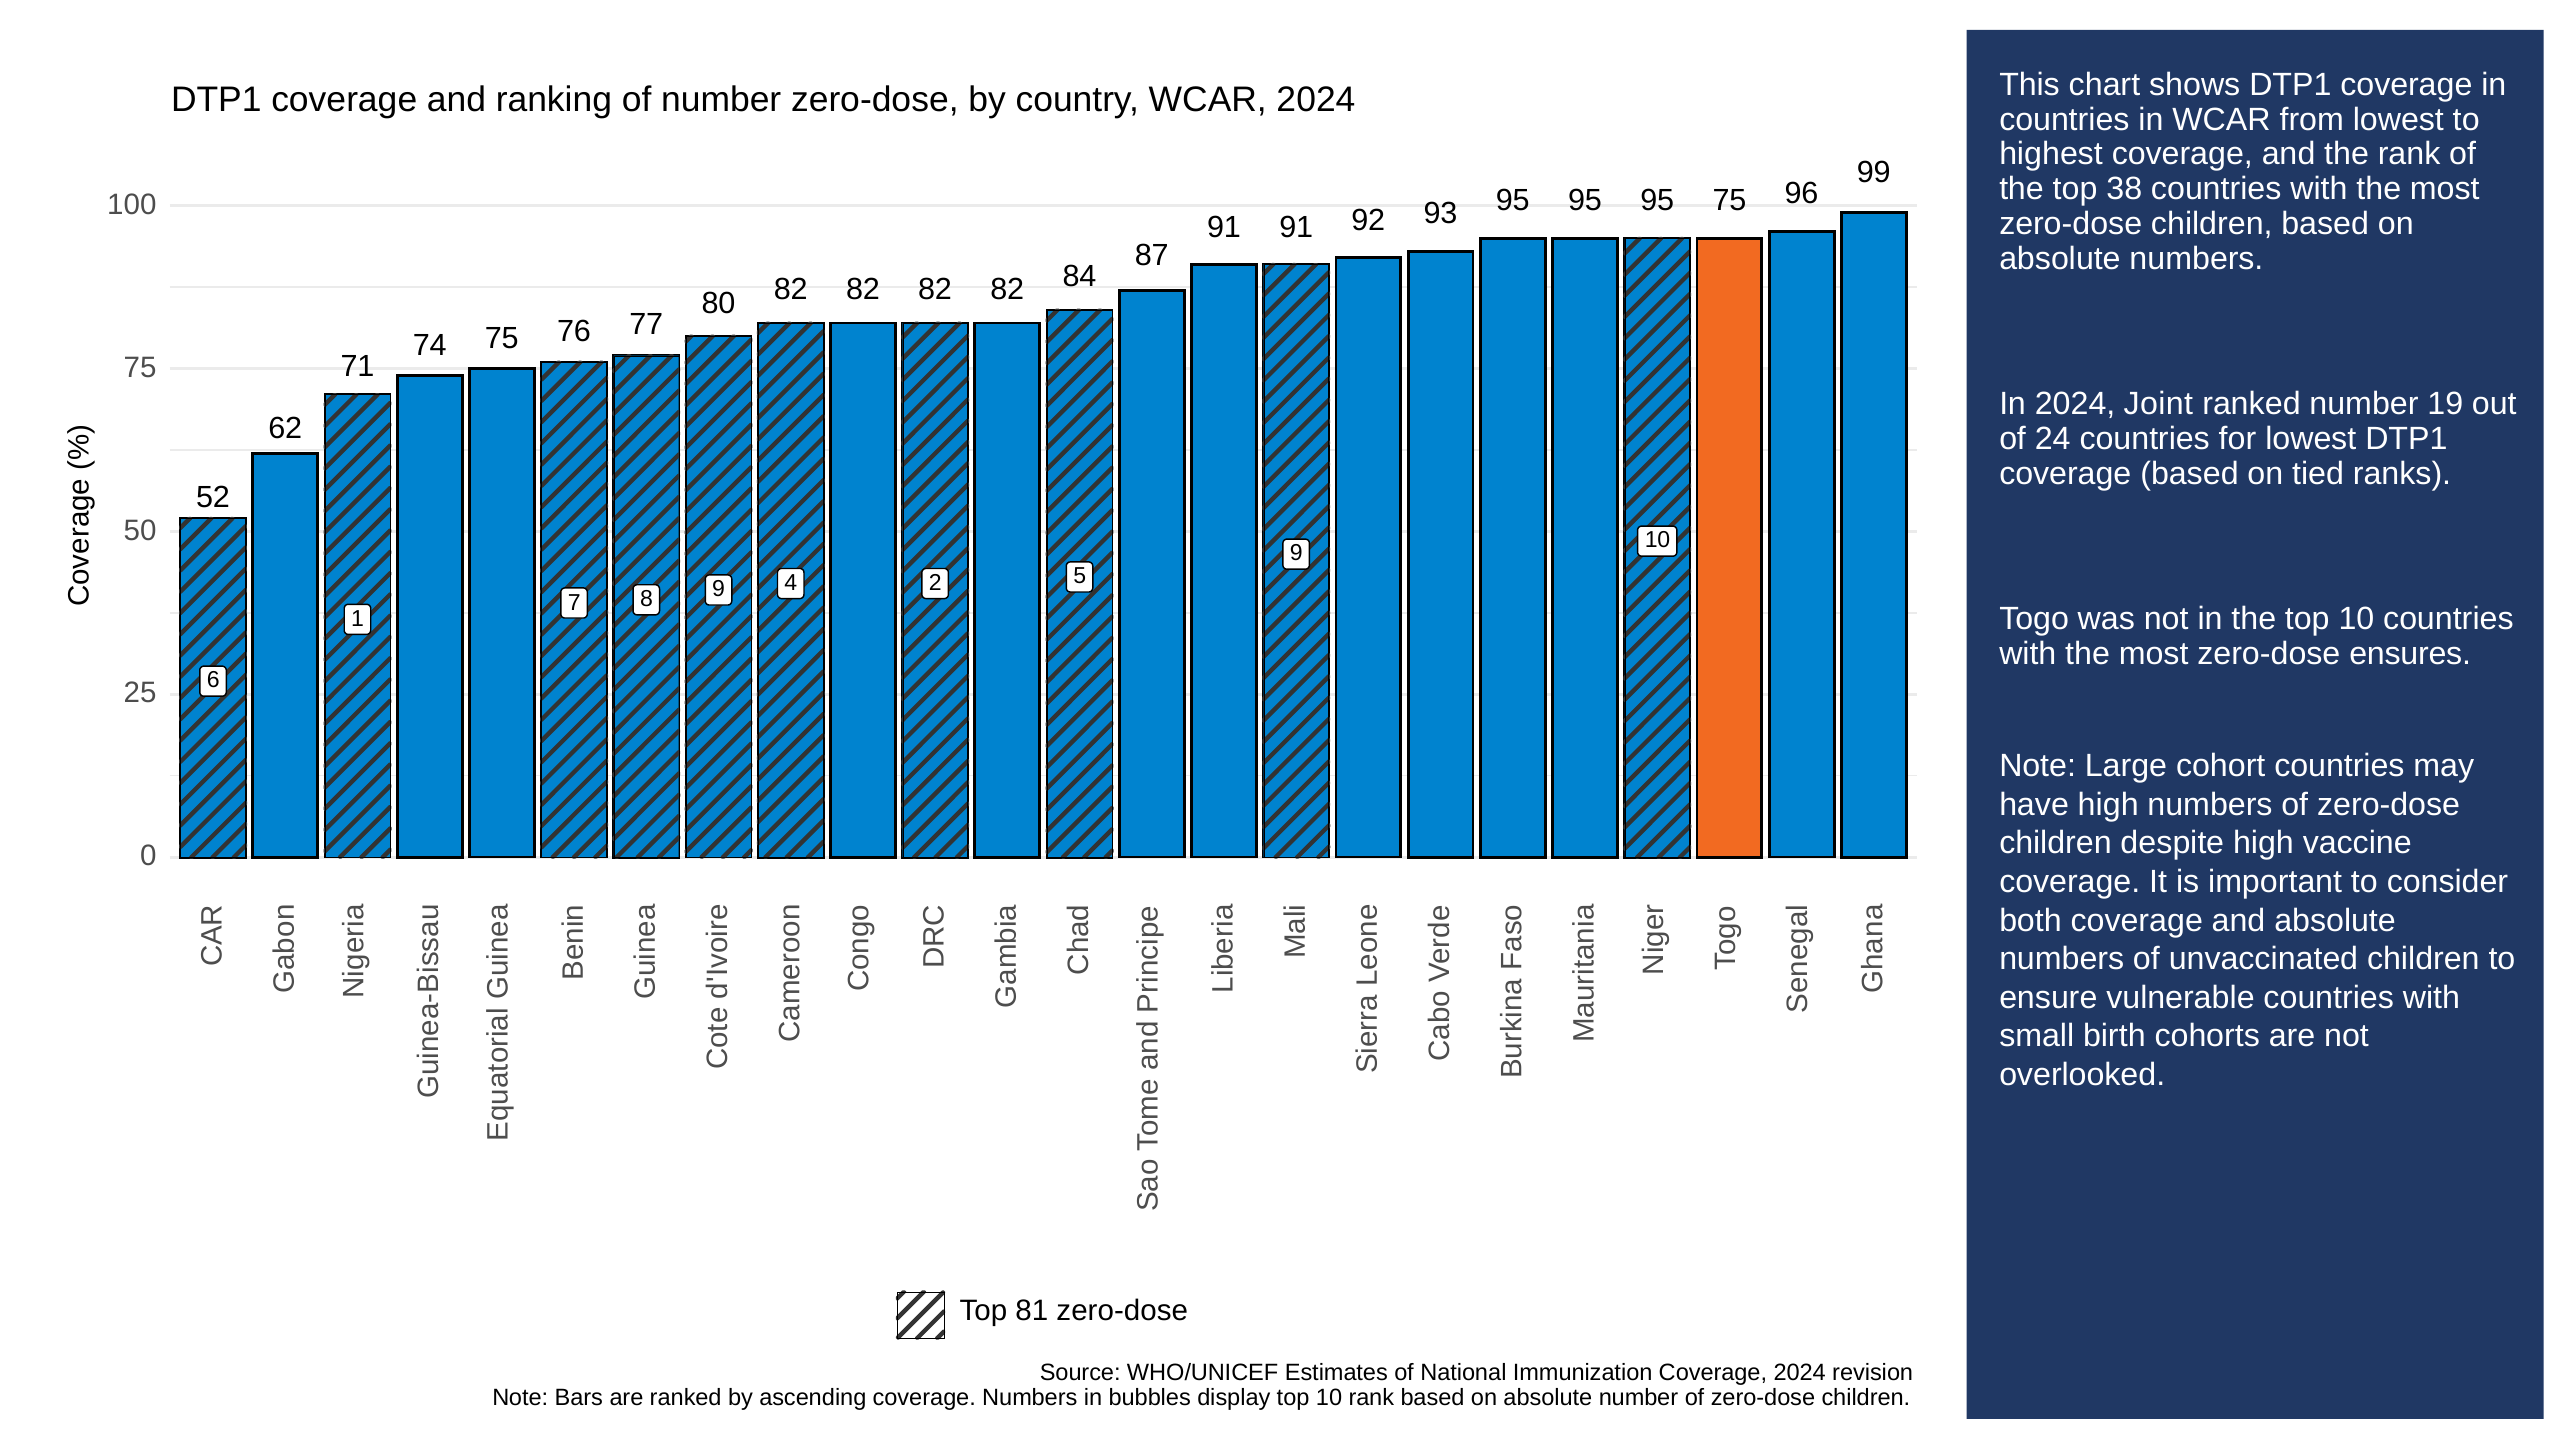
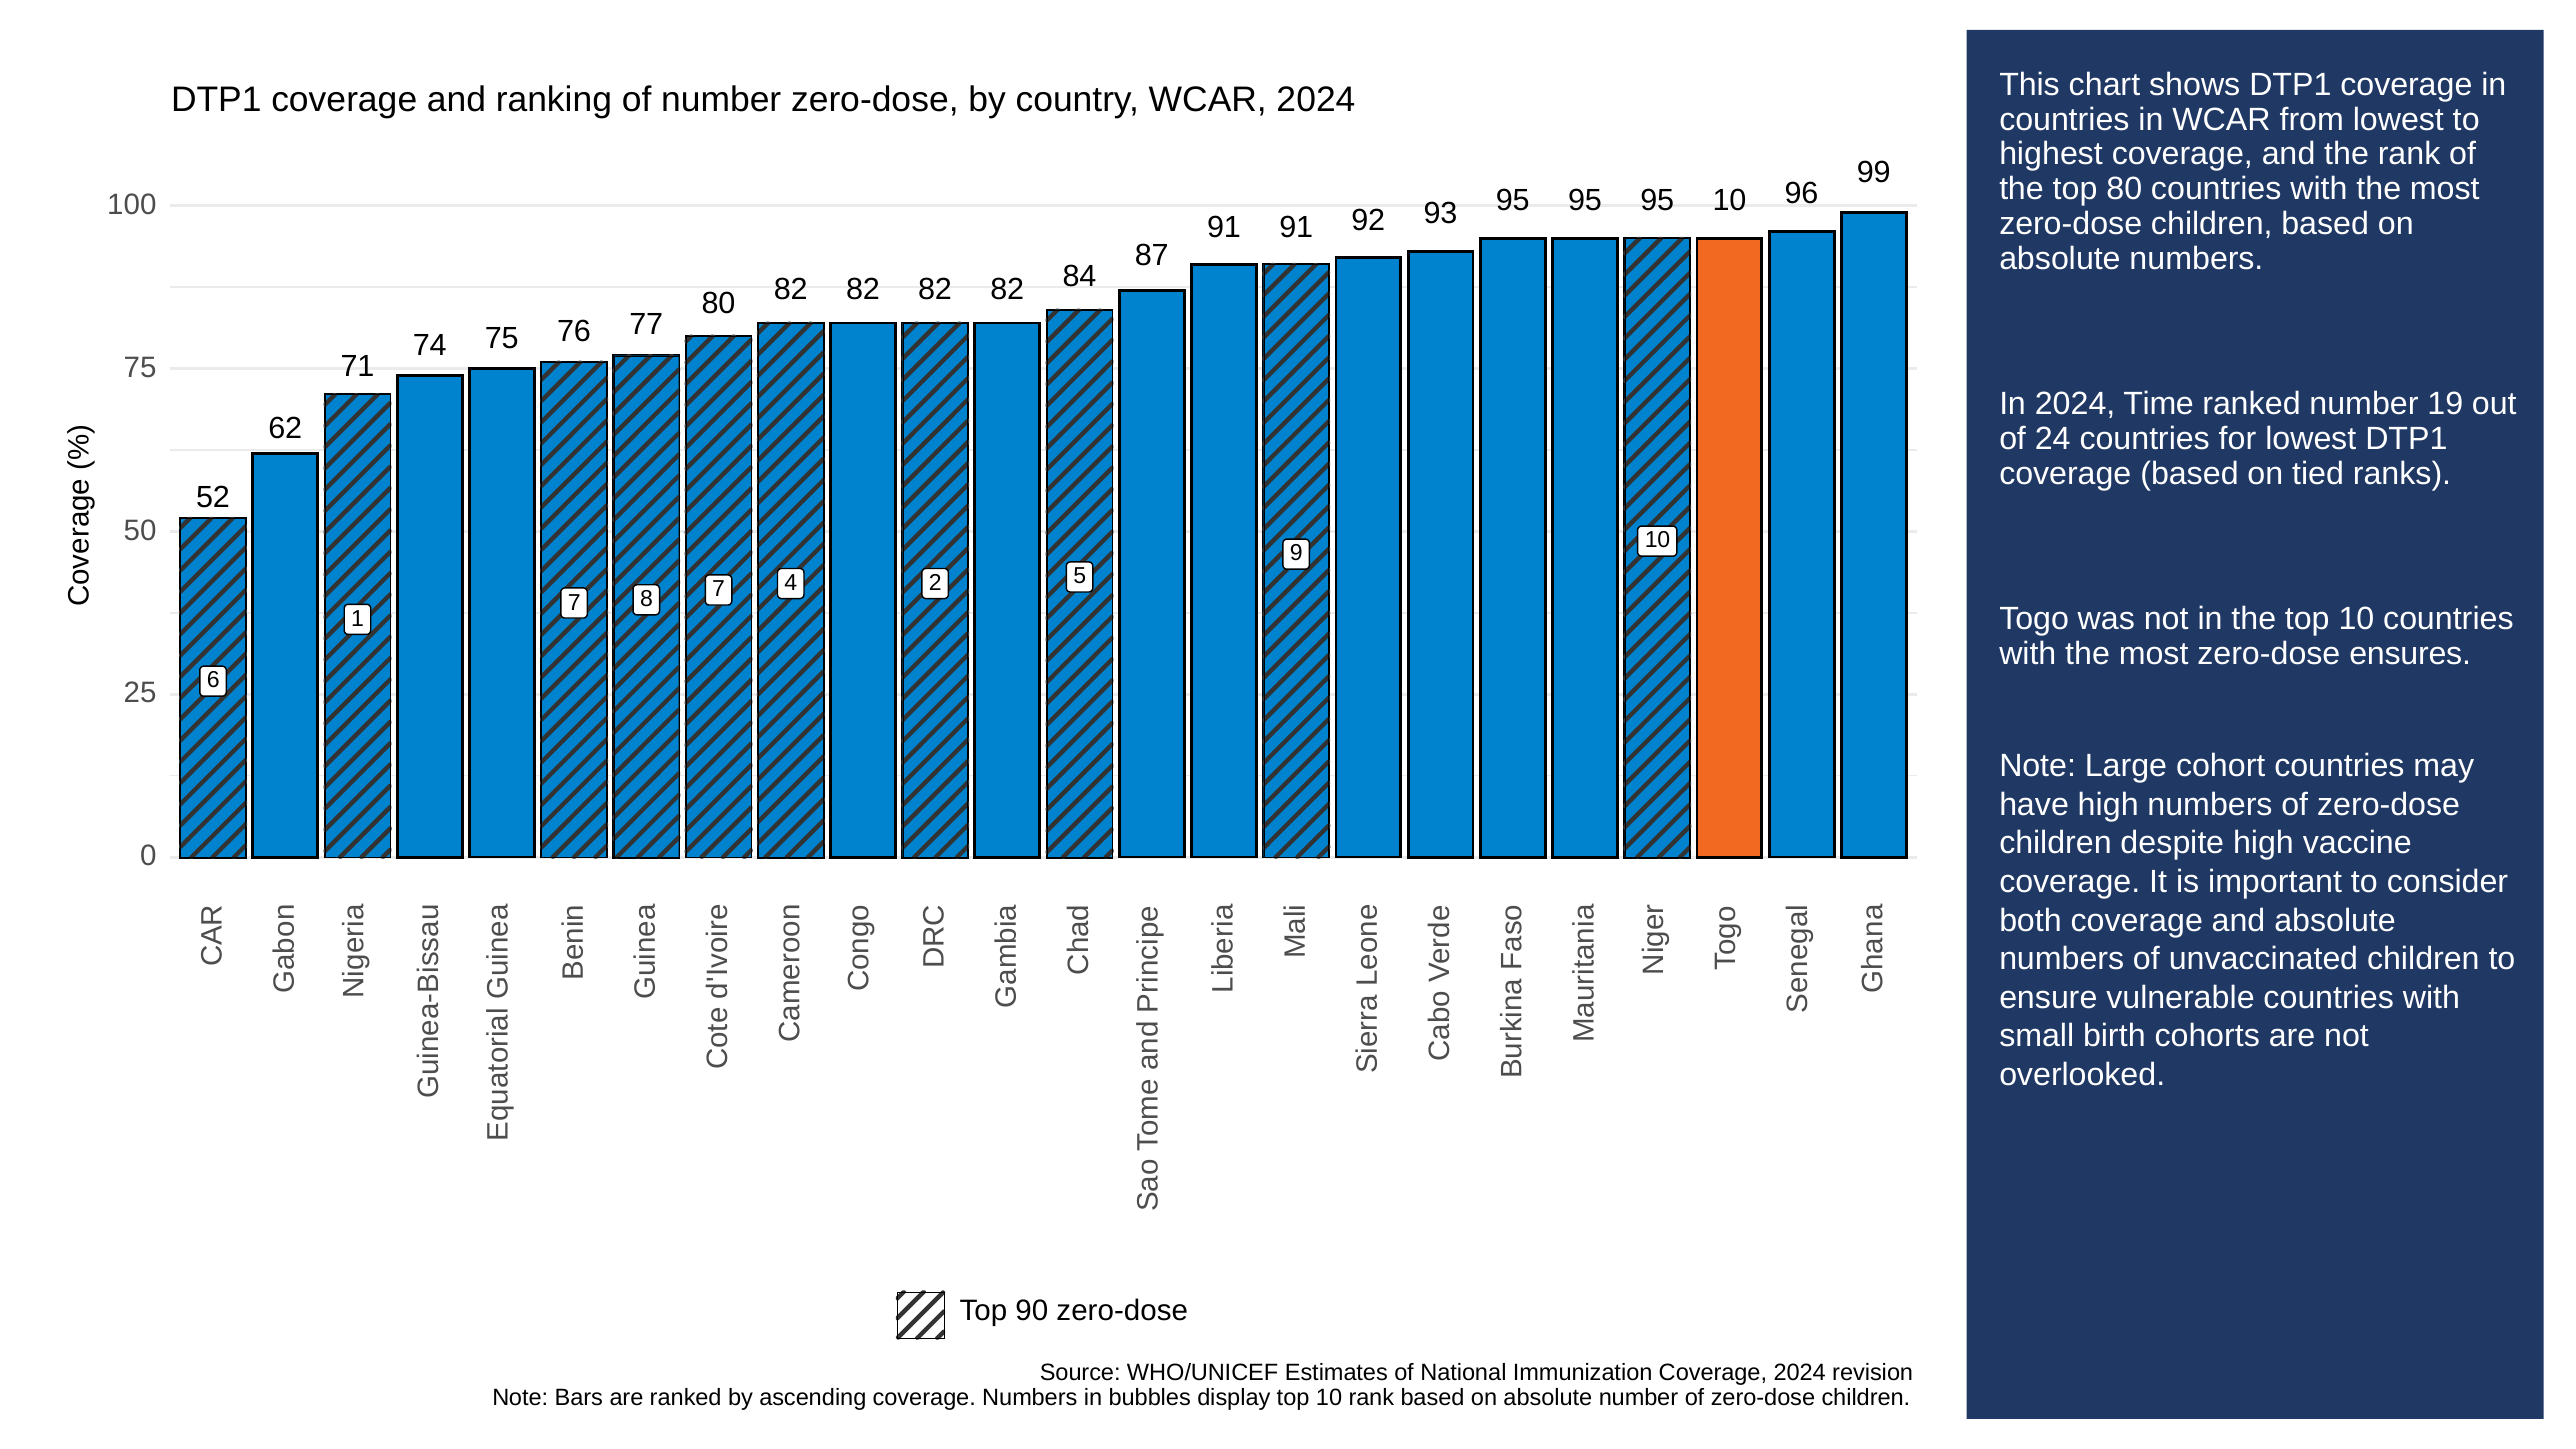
top 38: 38 -> 80 (2124, 189)
95 75: 75 -> 10 (1729, 200)
Joint: Joint -> Time (2159, 404)
8 9: 9 -> 7 (719, 589)
81: 81 -> 90 (1032, 1311)
